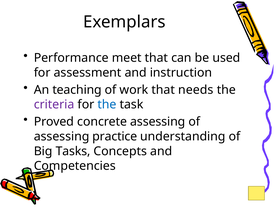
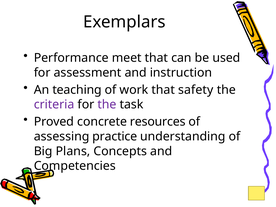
needs: needs -> safety (196, 90)
the colour: blue -> purple (107, 105)
concrete assessing: assessing -> resources (158, 122)
Tasks: Tasks -> Plans (73, 151)
